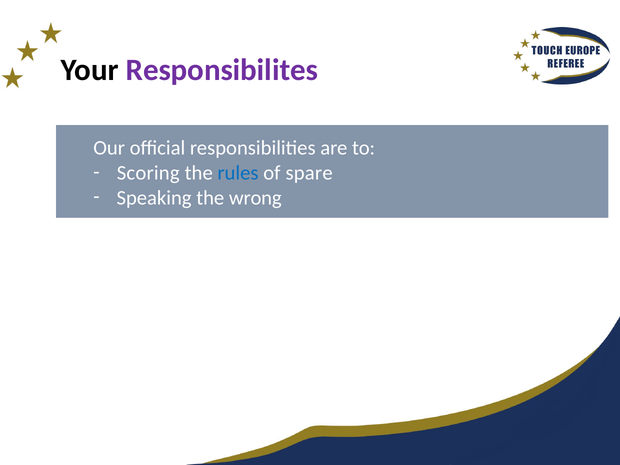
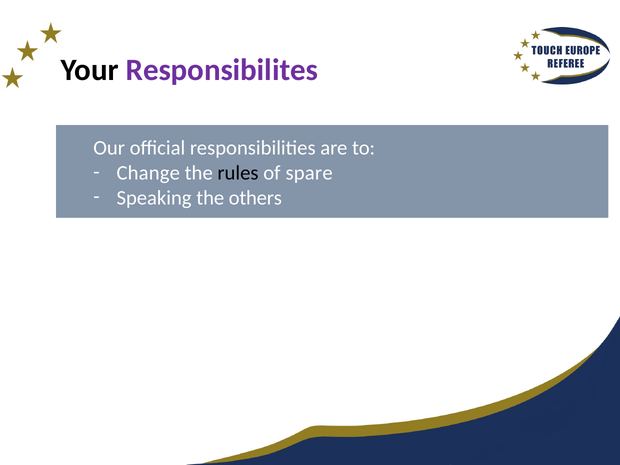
Scoring: Scoring -> Change (148, 173)
rules colour: blue -> black (238, 173)
wrong: wrong -> others (255, 198)
